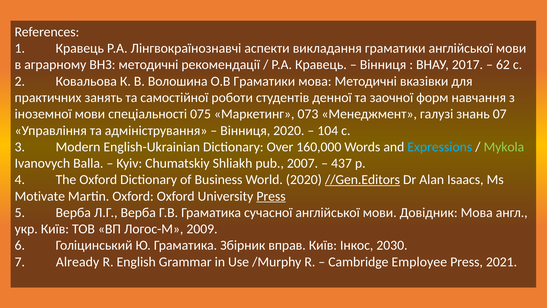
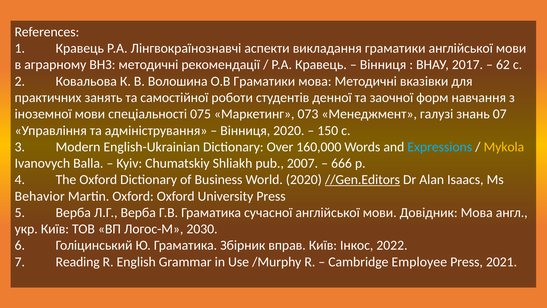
104: 104 -> 150 (328, 130)
Mykola colour: light green -> yellow (504, 147)
437: 437 -> 666 (341, 163)
Motivate: Motivate -> Behavior (40, 196)
Press underline: present -> none (271, 196)
2009: 2009 -> 2030 (202, 229)
2030: 2030 -> 2022 (392, 245)
Already: Already -> Reading (78, 262)
